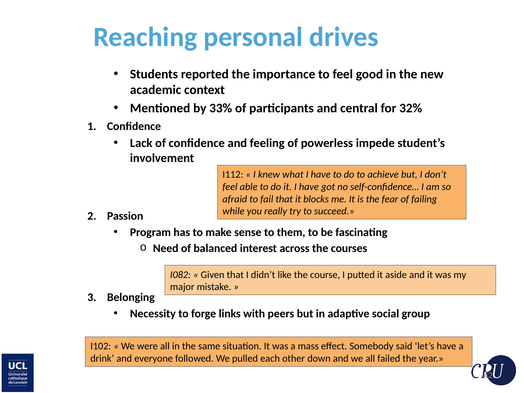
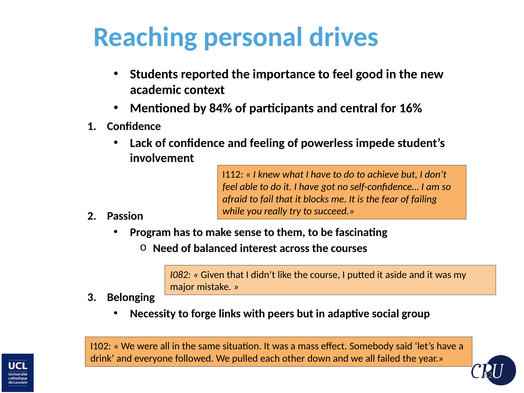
33%: 33% -> 84% (221, 108)
32%: 32% -> 16% (411, 108)
